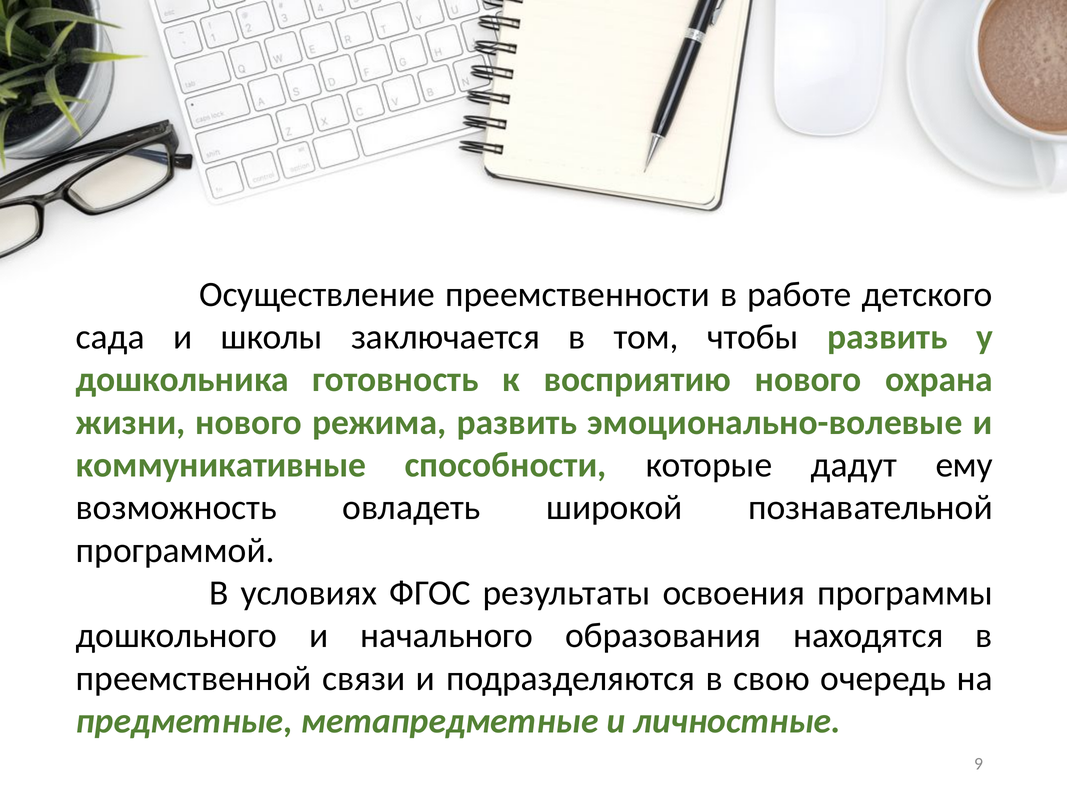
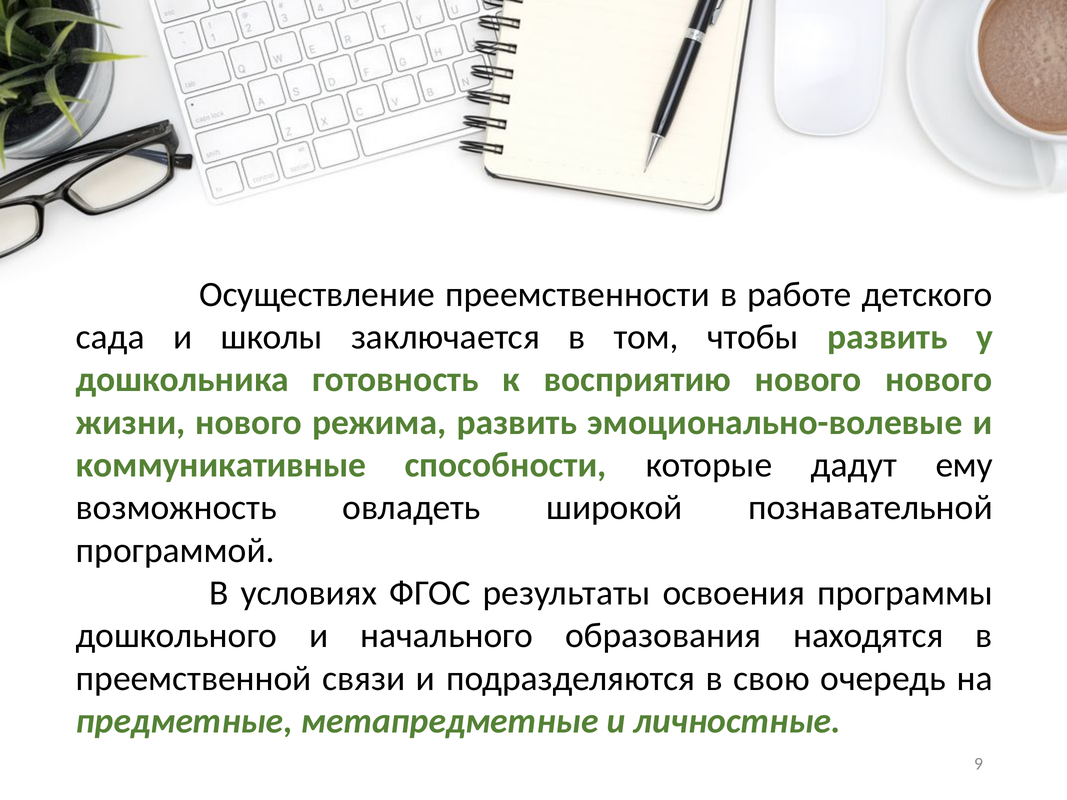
нового охрана: охрана -> нового (939, 380)
